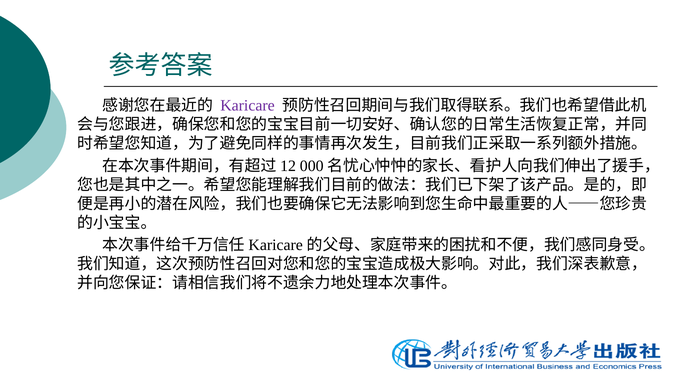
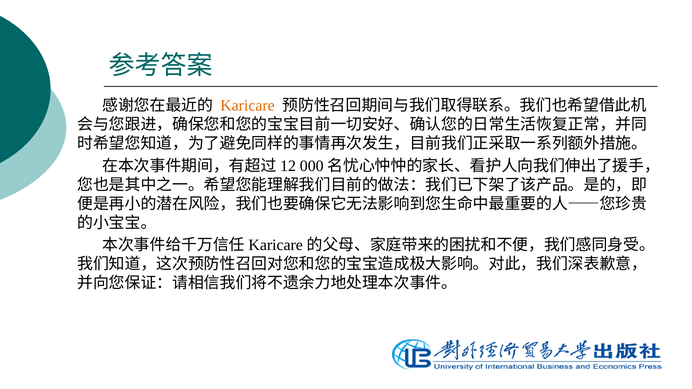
Karicare colour: purple -> orange (247, 106)
